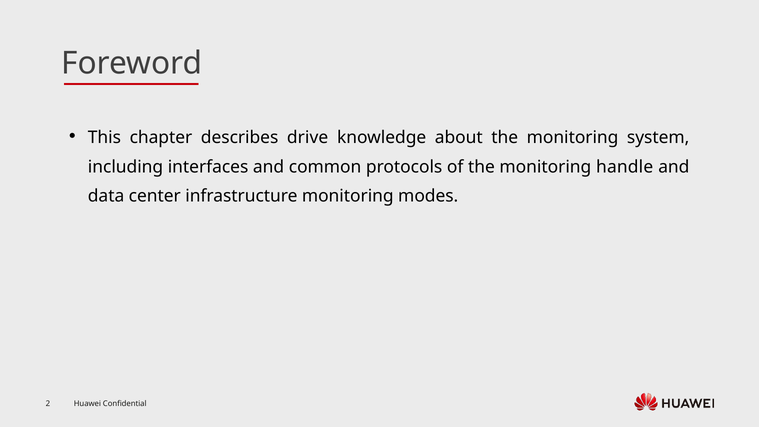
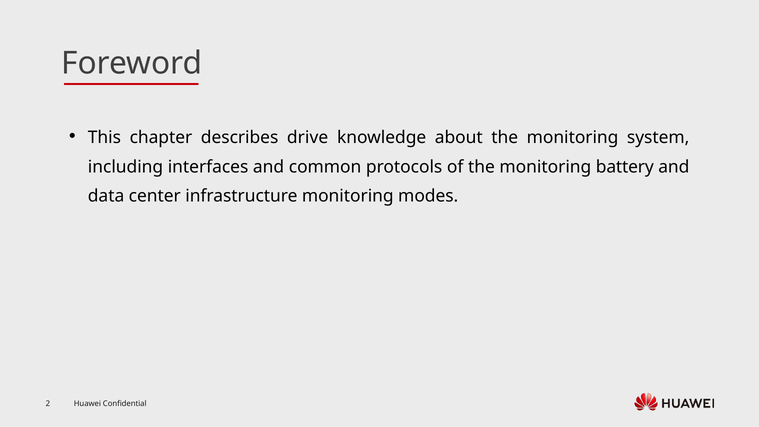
handle: handle -> battery (625, 167)
